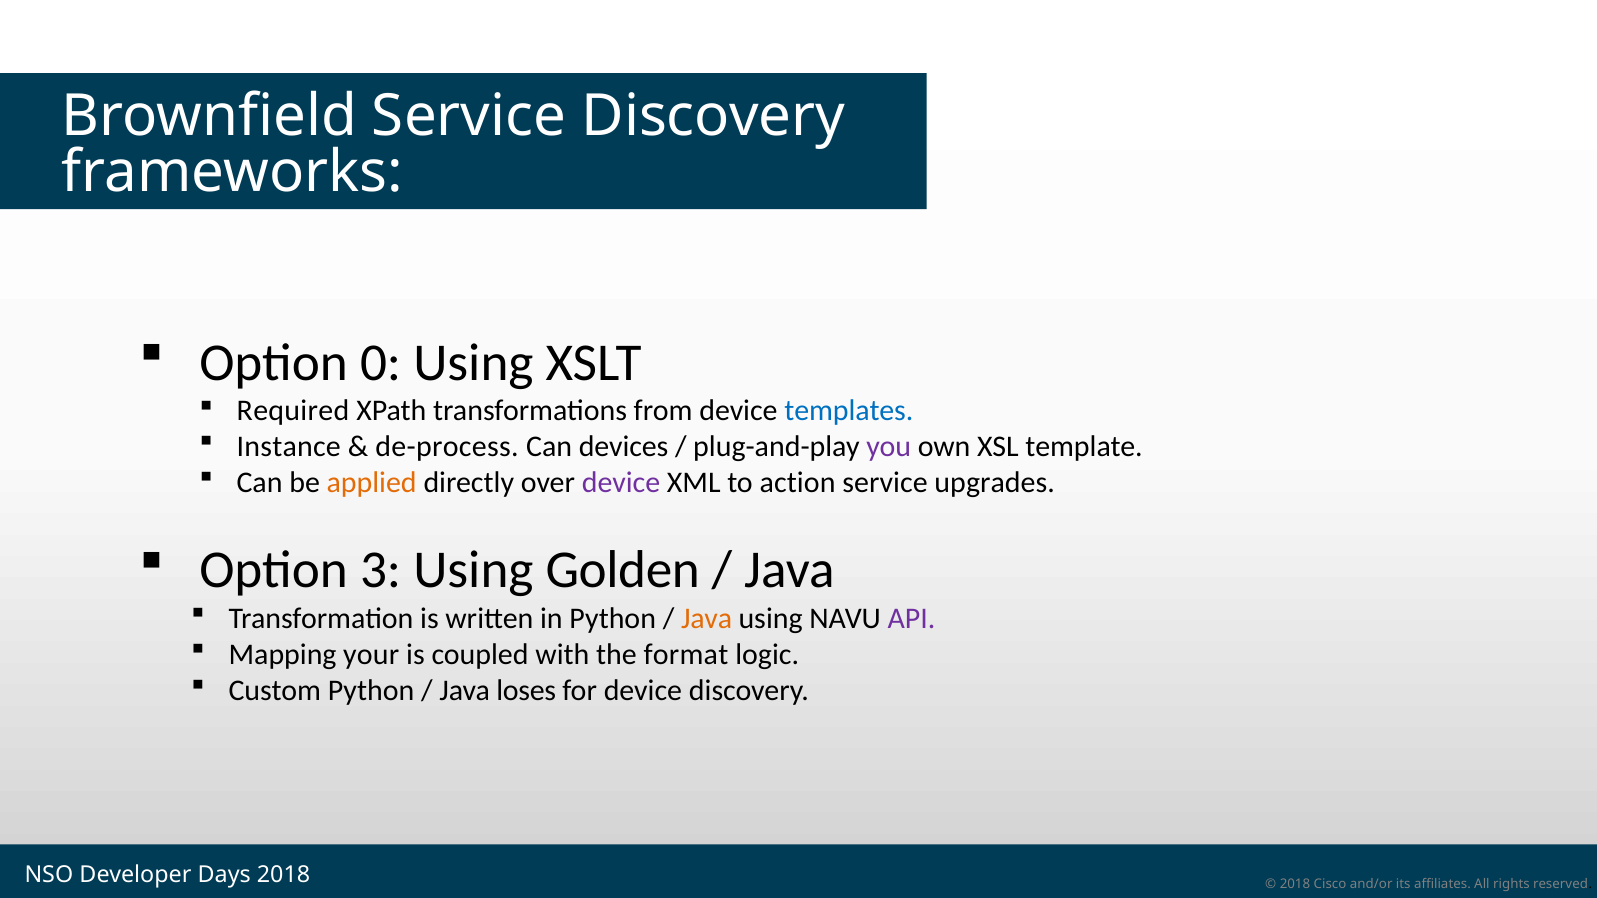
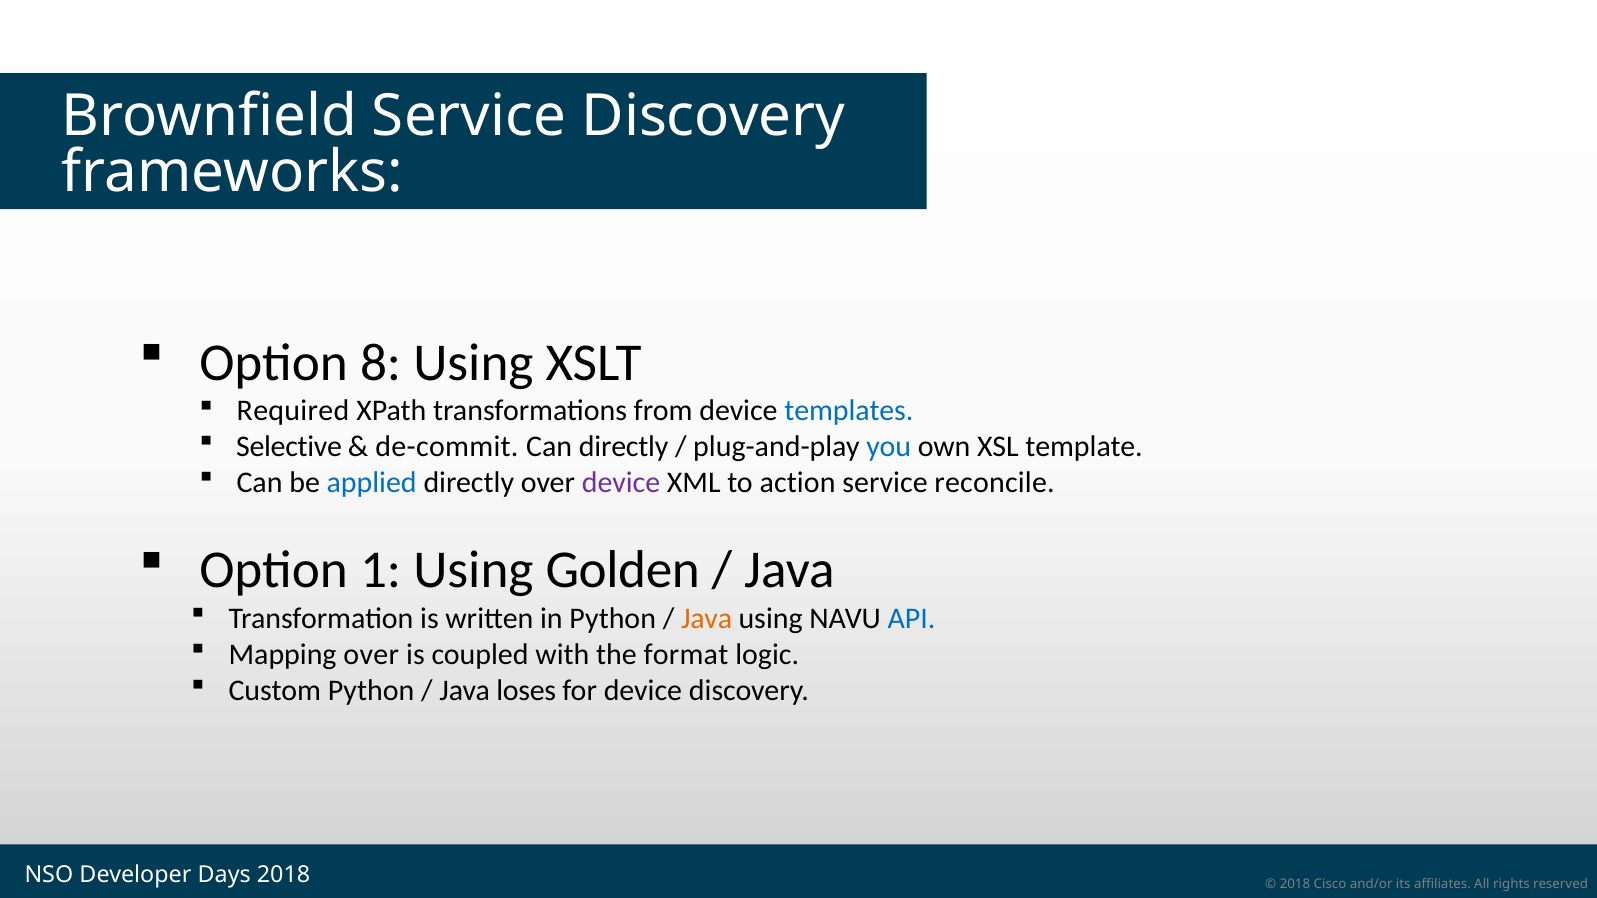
0: 0 -> 8 (381, 363)
Instance: Instance -> Selective (289, 447)
de-process: de-process -> de-commit (447, 447)
Can devices: devices -> directly (624, 447)
you colour: purple -> blue (889, 447)
applied colour: orange -> blue (372, 483)
upgrades: upgrades -> reconcile (995, 483)
3: 3 -> 1 (381, 571)
API colour: purple -> blue (912, 619)
Mapping your: your -> over (371, 655)
